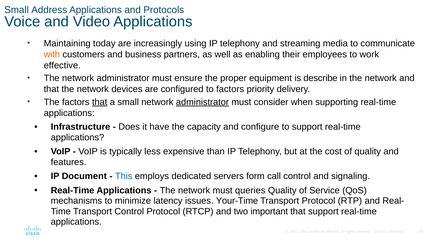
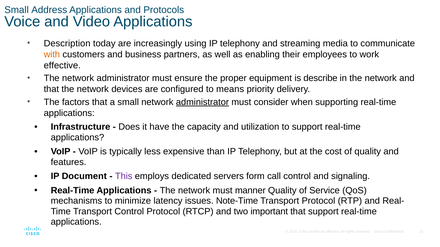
Maintaining: Maintaining -> Description (67, 44)
to factors: factors -> means (230, 89)
that underline: present -> none (100, 102)
configure: configure -> utilization (260, 127)
This colour: blue -> purple (124, 177)
queries: queries -> manner (250, 191)
Your-Time: Your-Time -> Note-Time (237, 201)
